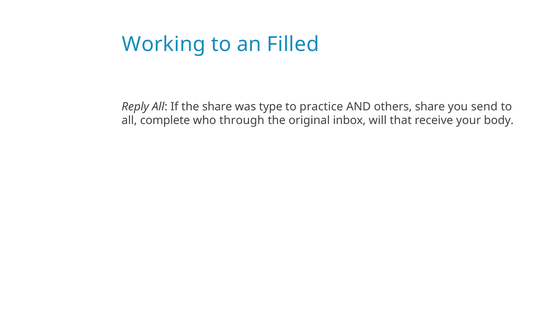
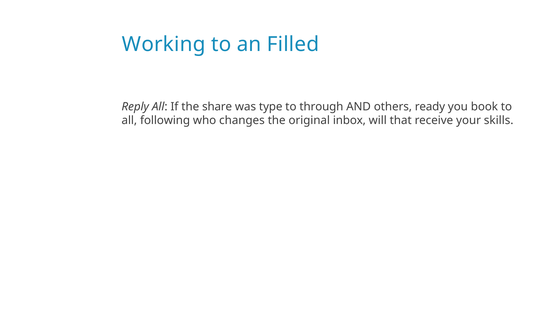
practice: practice -> through (321, 107)
others share: share -> ready (430, 107)
send: send -> book (484, 107)
complete: complete -> following (165, 120)
through: through -> changes (242, 120)
body: body -> skills (499, 120)
